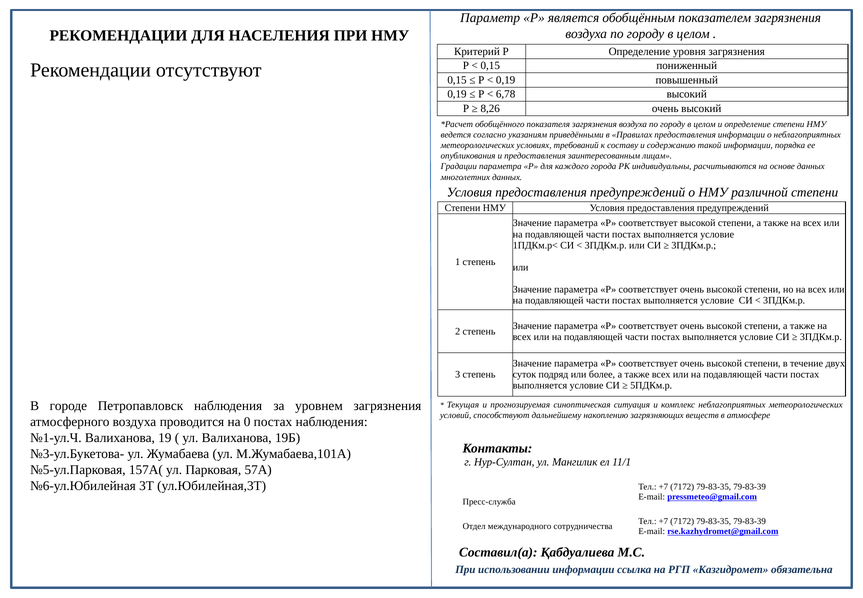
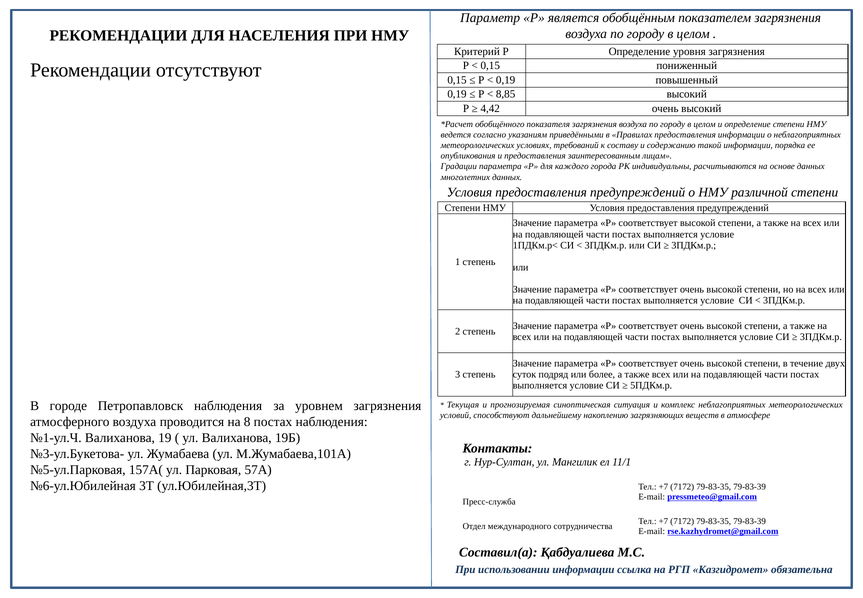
6,78: 6,78 -> 8,85 (506, 94)
8,26: 8,26 -> 4,42 (490, 108)
0: 0 -> 8 (247, 422)
